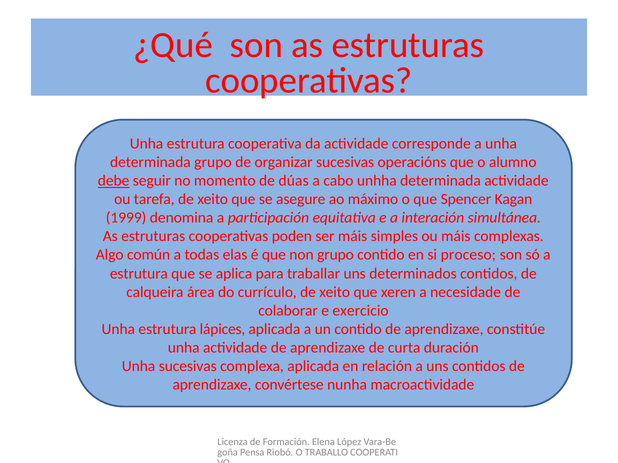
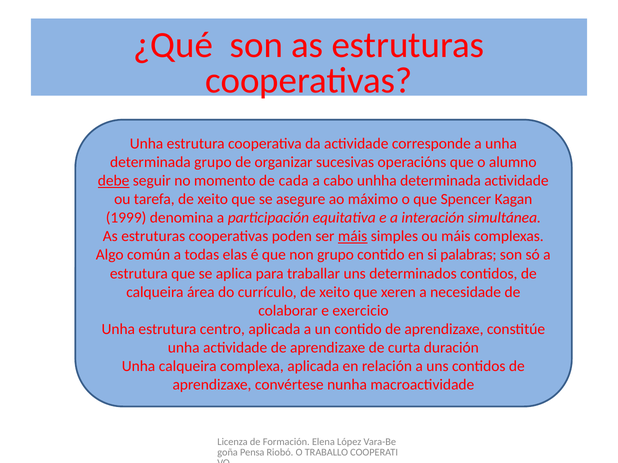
dúas: dúas -> cada (294, 181)
máis underline: none -> present (353, 237)
proceso: proceso -> palabras (468, 255)
lápices: lápices -> centro (222, 329)
Unha sucesivas: sucesivas -> calqueira (188, 366)
